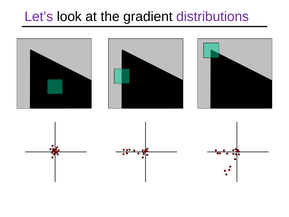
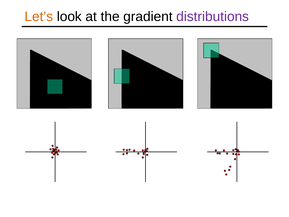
Let’s colour: purple -> orange (39, 17)
